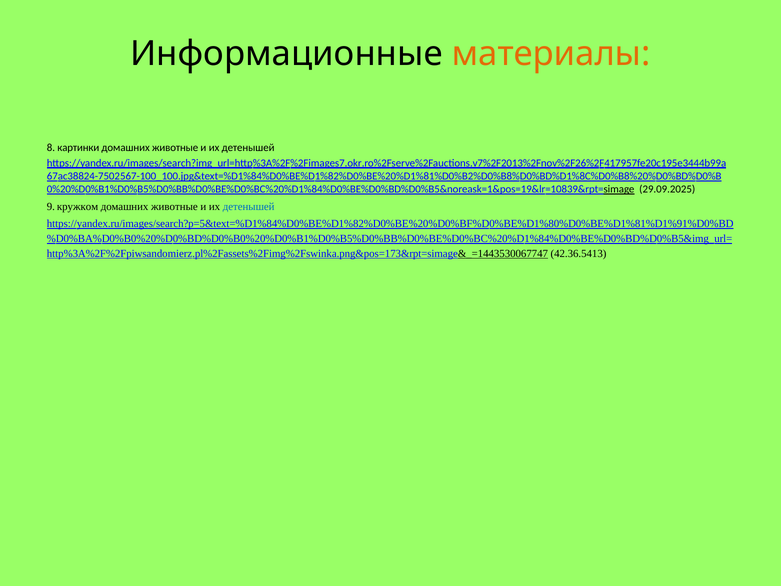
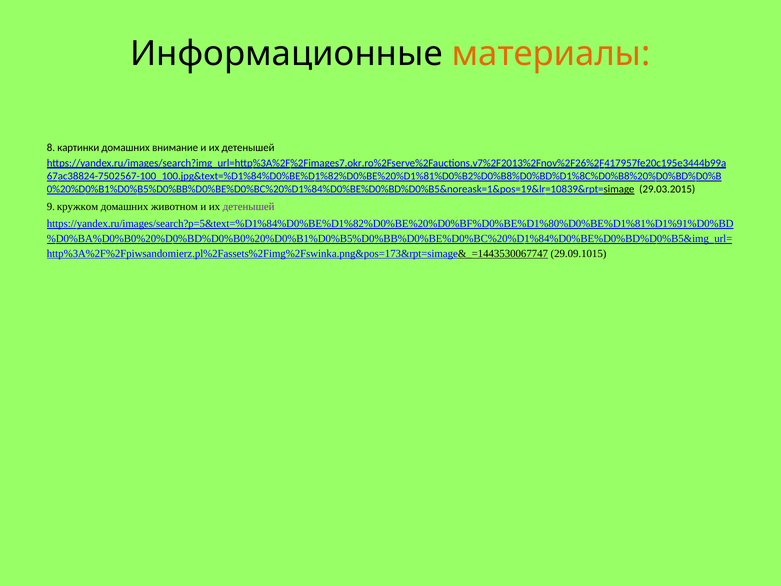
животные: животные -> внимание (175, 148)
29.09.2025: 29.09.2025 -> 29.03.2015 (667, 189)
животные: животные -> животном (174, 207)
детенышей colour: blue -> purple (249, 207)
42.36.5413: 42.36.5413 -> 29.09.1015 (579, 253)
